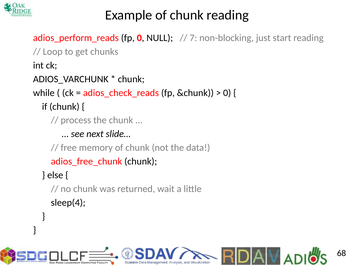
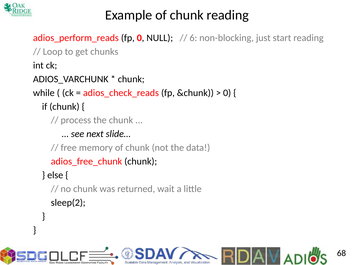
7: 7 -> 6 (193, 38)
sleep(4: sleep(4 -> sleep(2 (68, 203)
